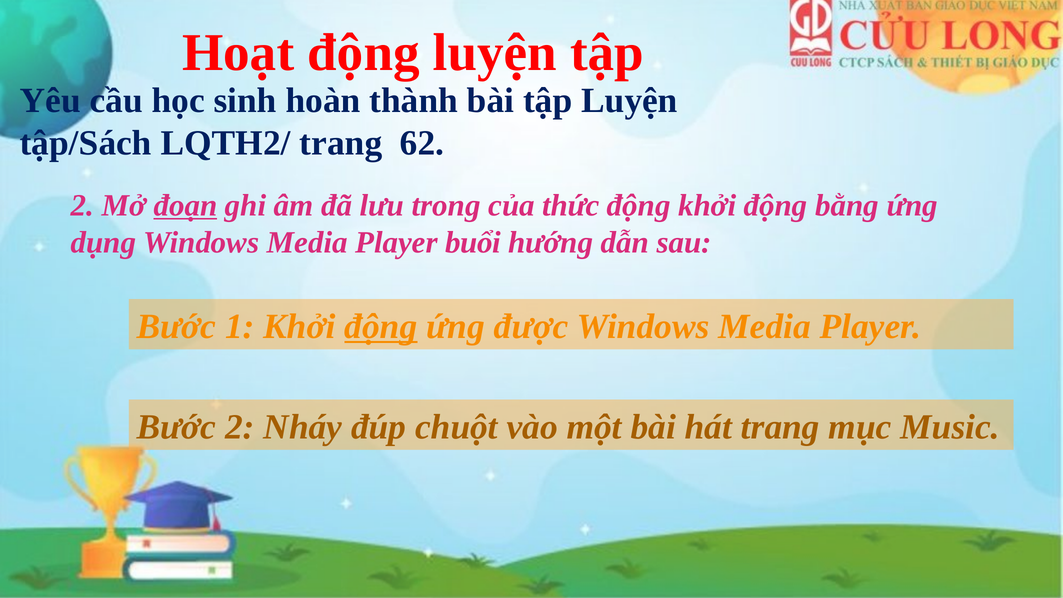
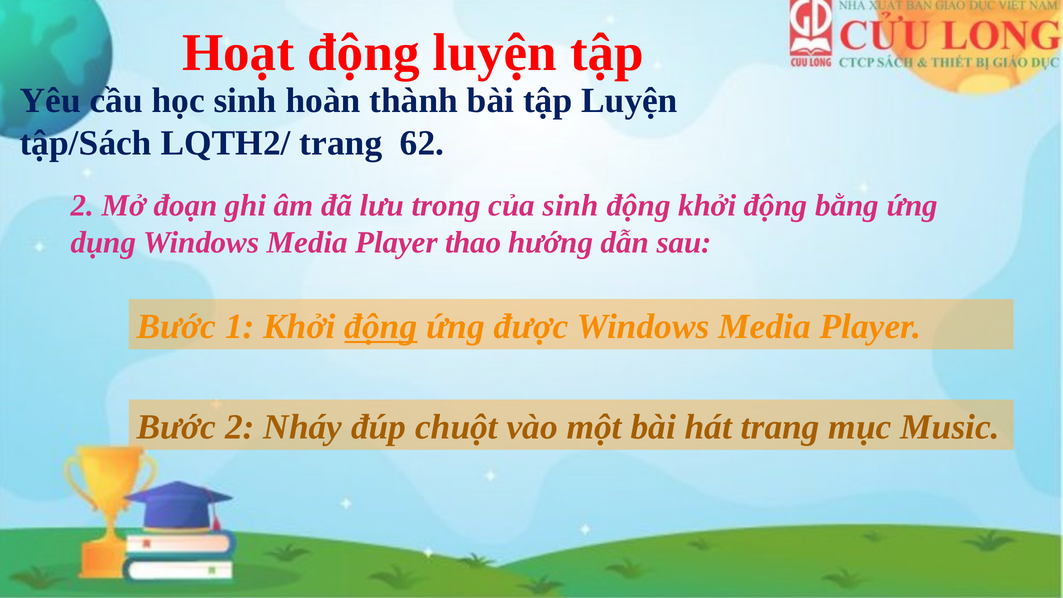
đoạn underline: present -> none (185, 205)
của thức: thức -> sinh (571, 205)
buổi: buổi -> thao (473, 243)
